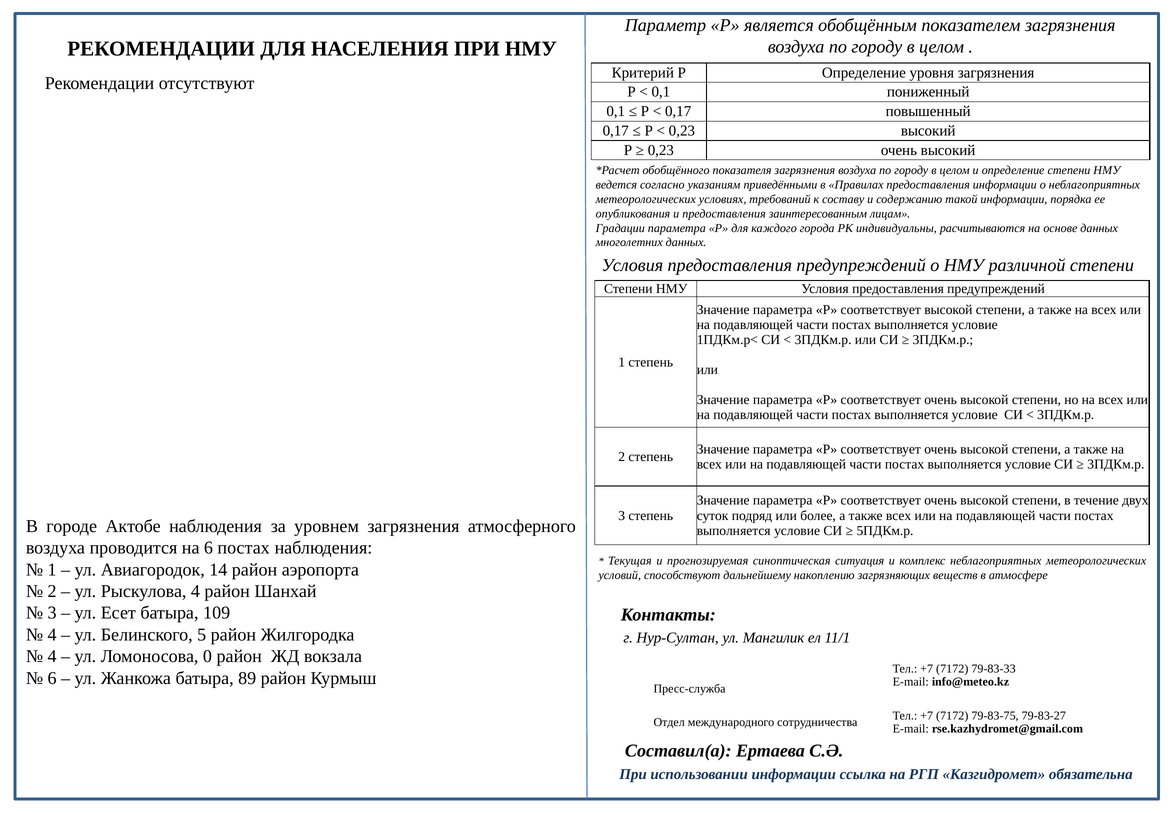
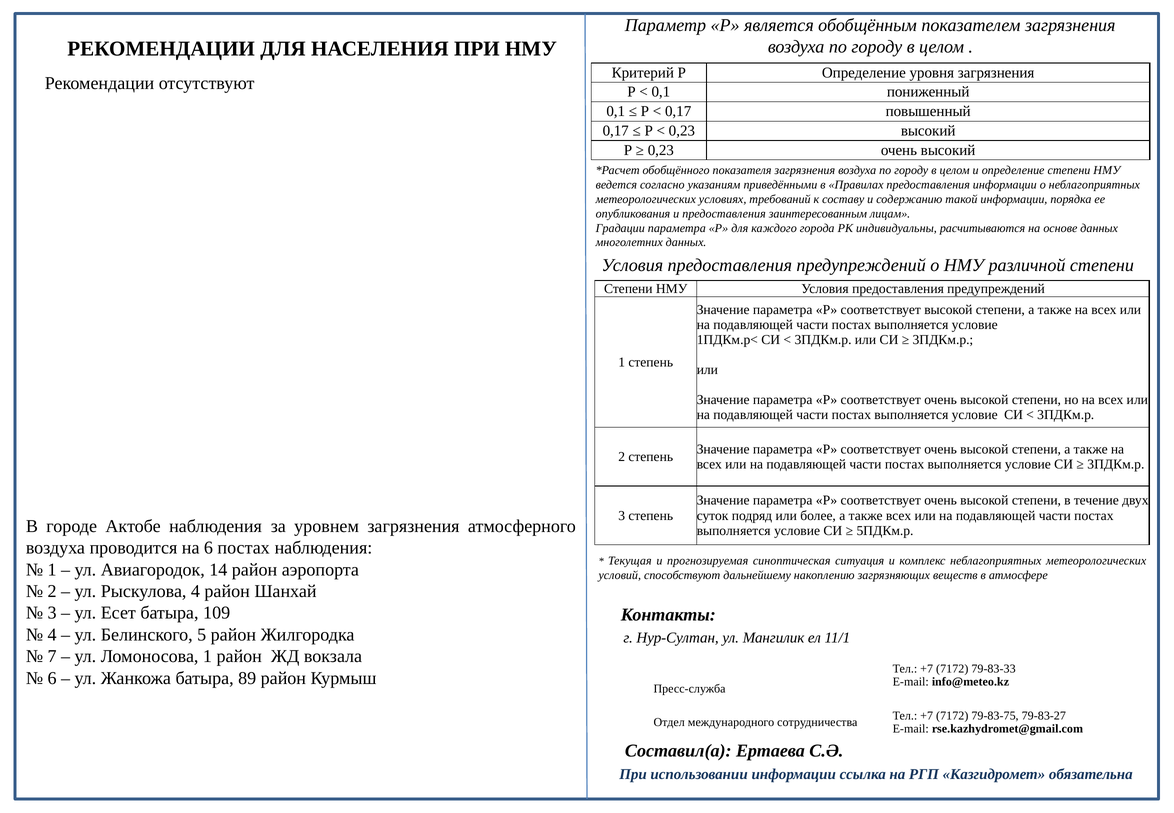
4: 4 -> 7 (52, 656)
Ломоносова 0: 0 -> 1 (208, 656)
